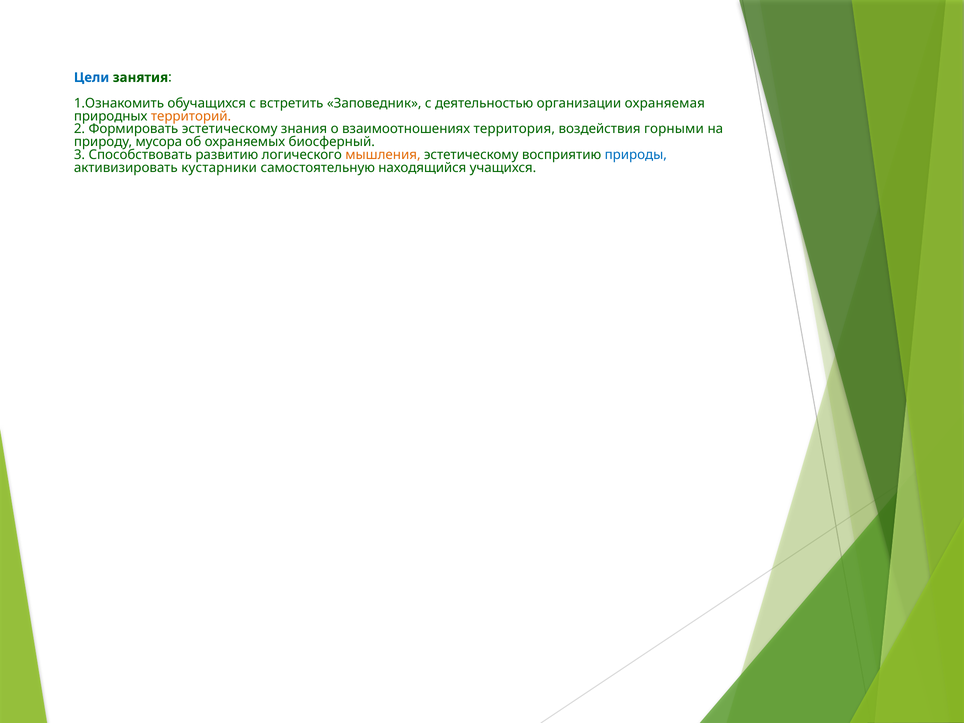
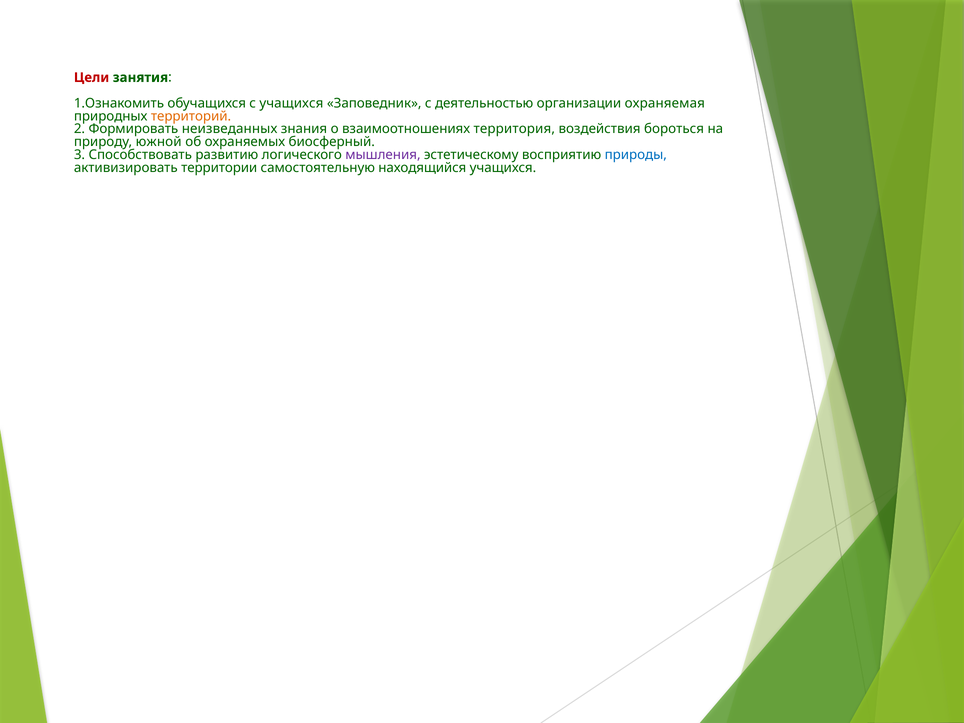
Цели colour: blue -> red (92, 78)
с встретить: встретить -> учащихся (291, 103)
Формировать эстетическому: эстетическому -> неизведанных (230, 129)
горными: горными -> бороться (674, 129)
мусора: мусора -> южной (159, 142)
мышления colour: orange -> purple (383, 155)
кустарники: кустарники -> территории (219, 168)
